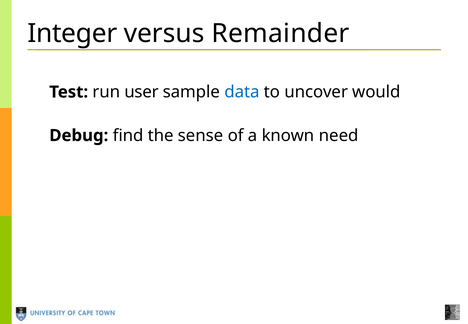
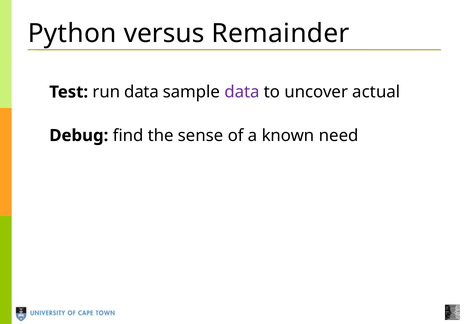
Integer: Integer -> Python (72, 34)
run user: user -> data (142, 92)
data colour: blue -> purple (242, 92)
would: would -> actual (376, 92)
